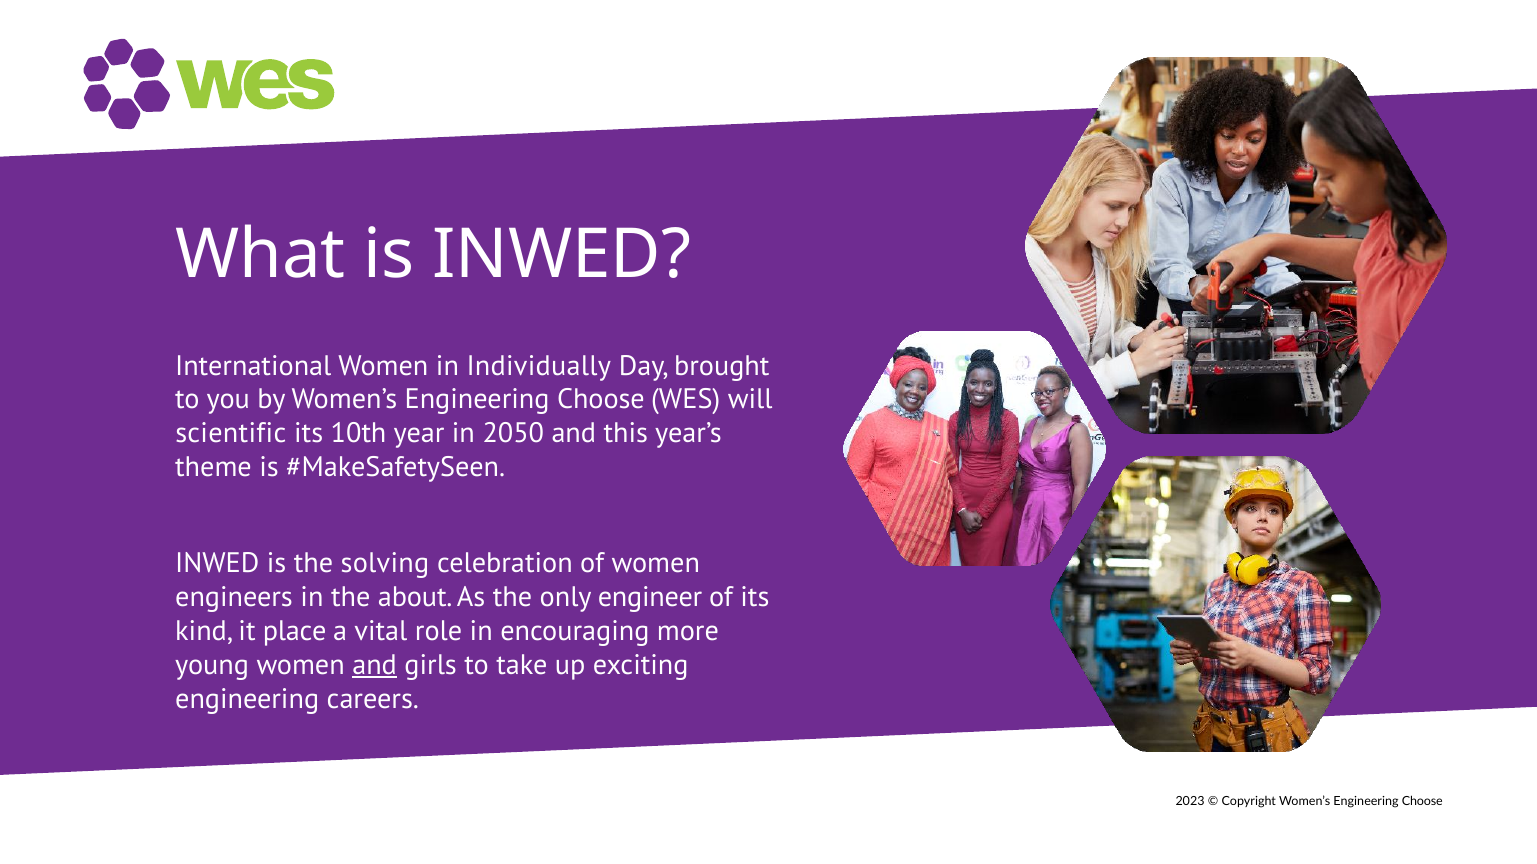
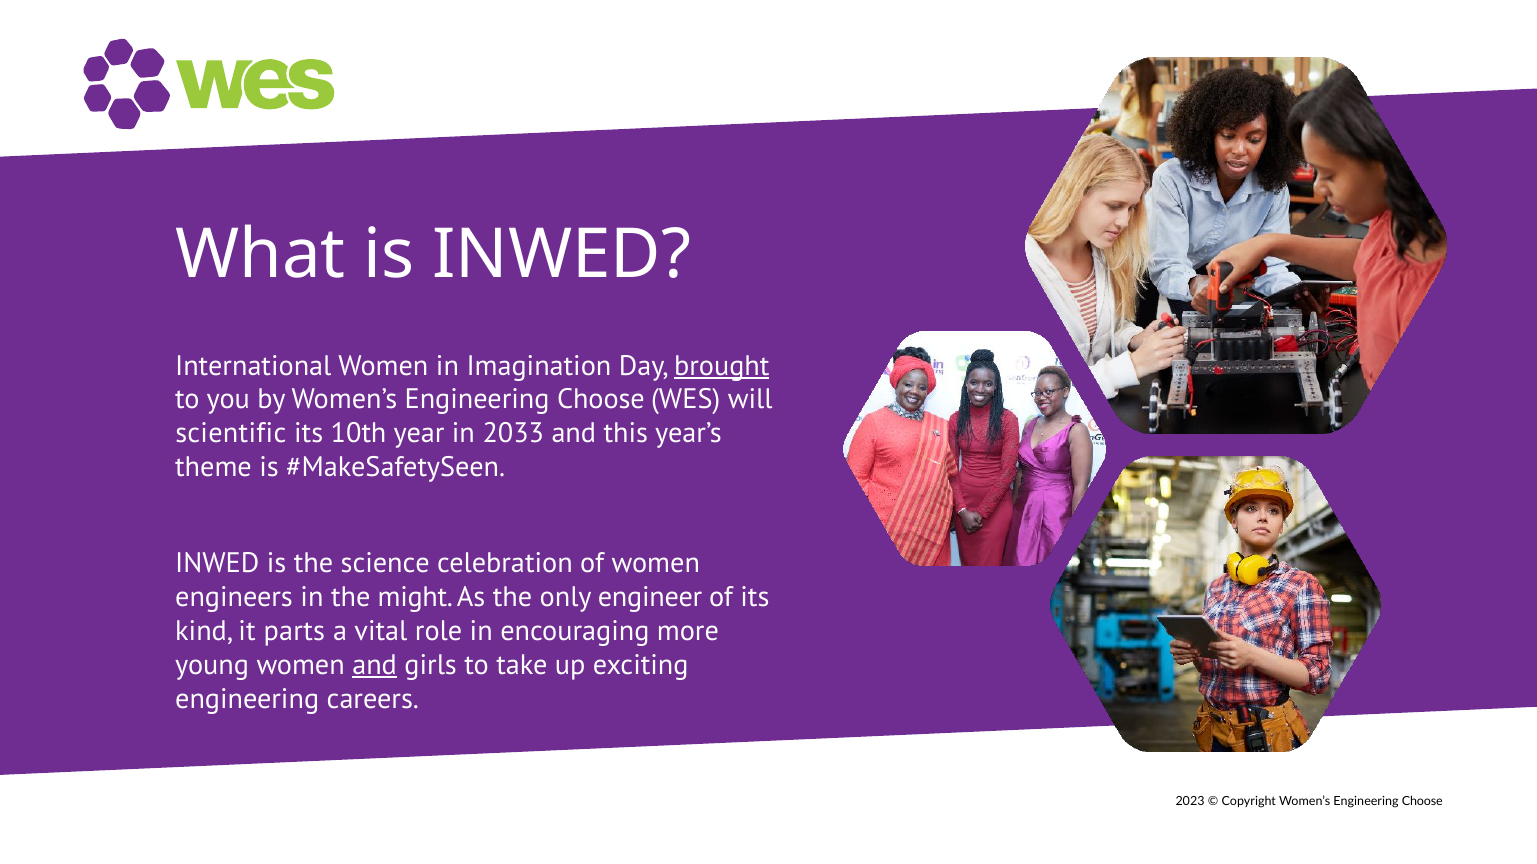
Individually: Individually -> Imagination (539, 366)
brought underline: none -> present (722, 366)
2050: 2050 -> 2033 (513, 434)
solving: solving -> science (385, 564)
about: about -> might (415, 598)
place: place -> parts (294, 631)
